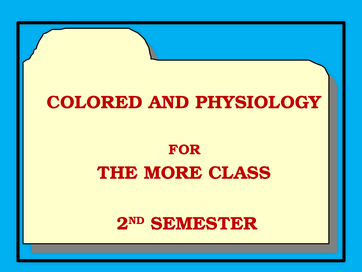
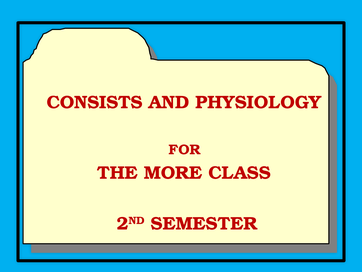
COLORED: COLORED -> CONSISTS (95, 102)
